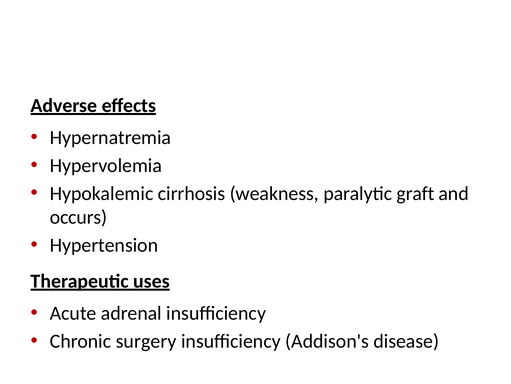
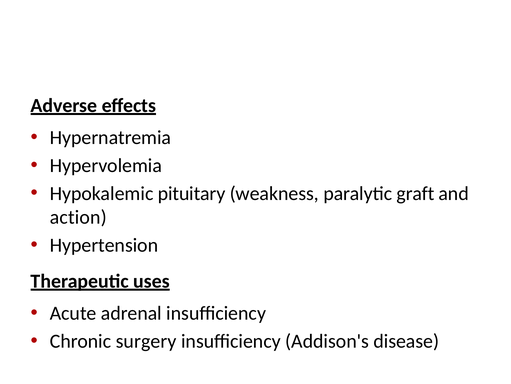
cirrhosis: cirrhosis -> pituitary (192, 193)
occurs: occurs -> action (78, 217)
